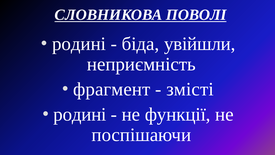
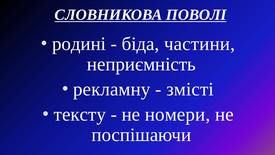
увійшли: увійшли -> частини (200, 44)
фрагмент: фрагмент -> рекламну (112, 89)
родині: родині -> тексту (80, 114)
функції: функції -> номери (178, 114)
